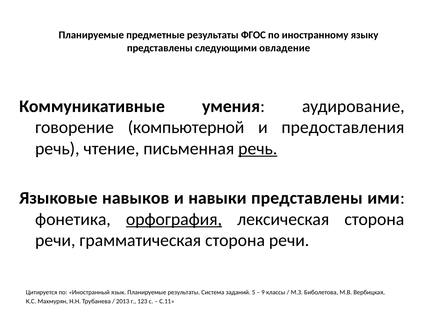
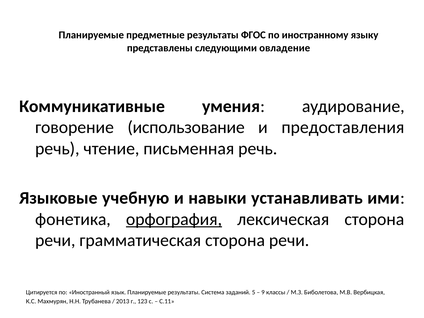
компьютерной: компьютерной -> использование (186, 127)
речь underline: present -> none (258, 149)
навыков: навыков -> учебную (136, 198)
навыки представлены: представлены -> устанавливать (307, 198)
